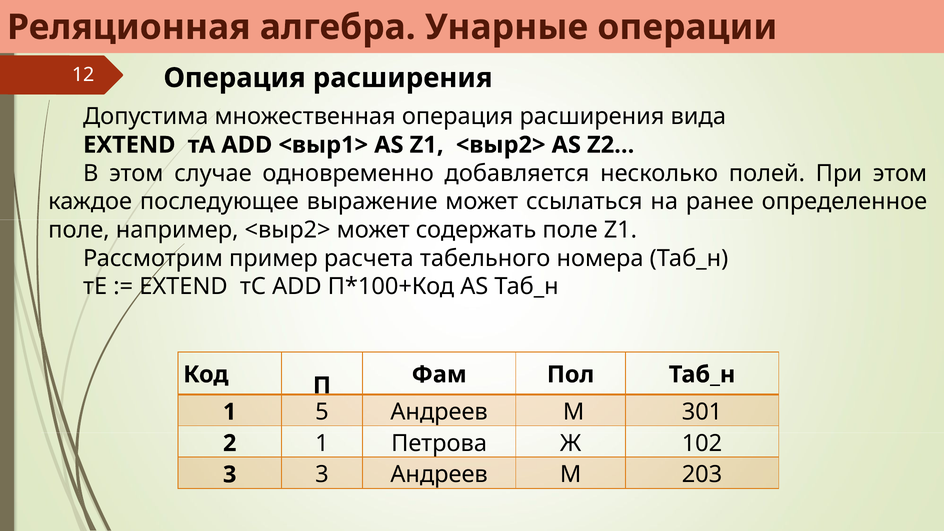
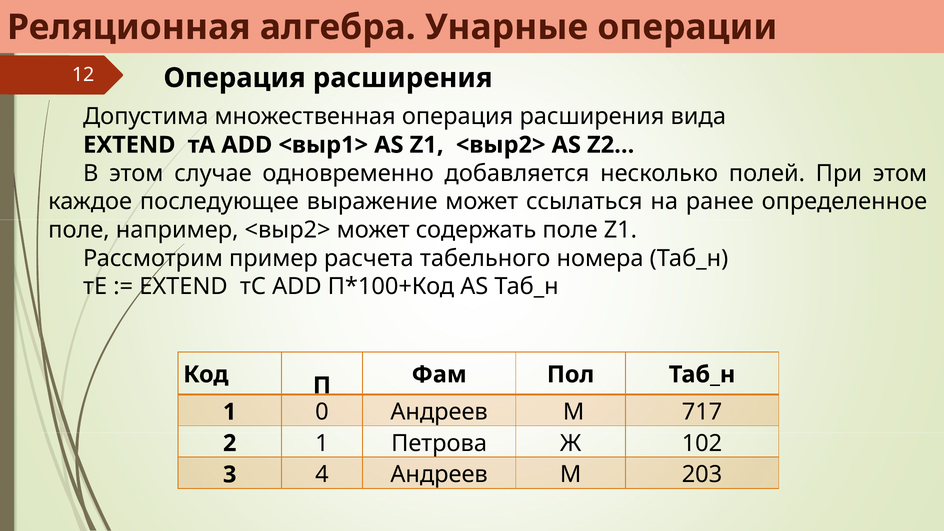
5: 5 -> 0 (322, 412)
301: 301 -> 717 (702, 412)
3 3: 3 -> 4 (322, 475)
